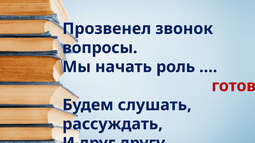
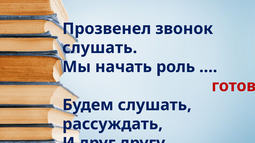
вопросы: вопросы -> слушать (100, 48)
